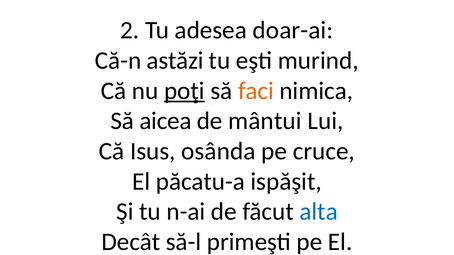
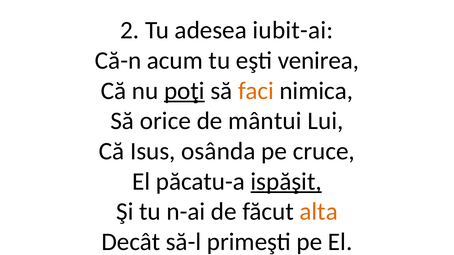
doar-ai: doar-ai -> iubit-ai (293, 30)
astăzi: astăzi -> acum (175, 61)
murind: murind -> venirea (318, 61)
aicea: aicea -> orice (165, 121)
ispăşit underline: none -> present (286, 182)
alta colour: blue -> orange (319, 212)
